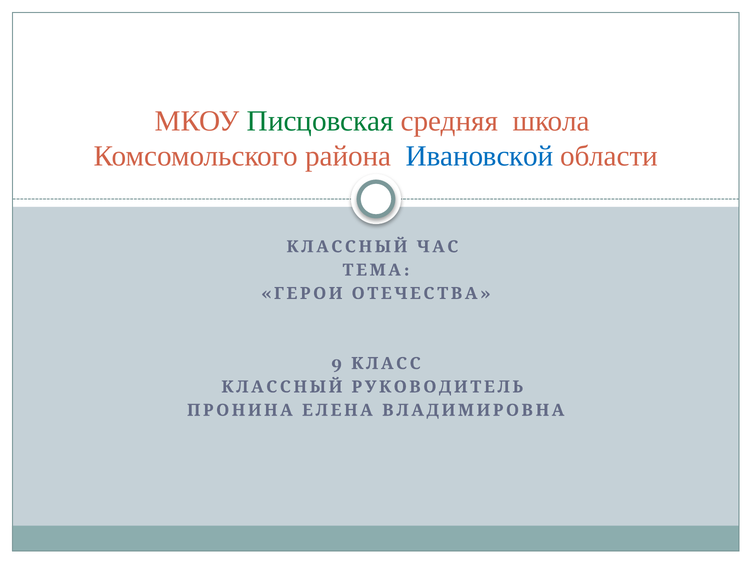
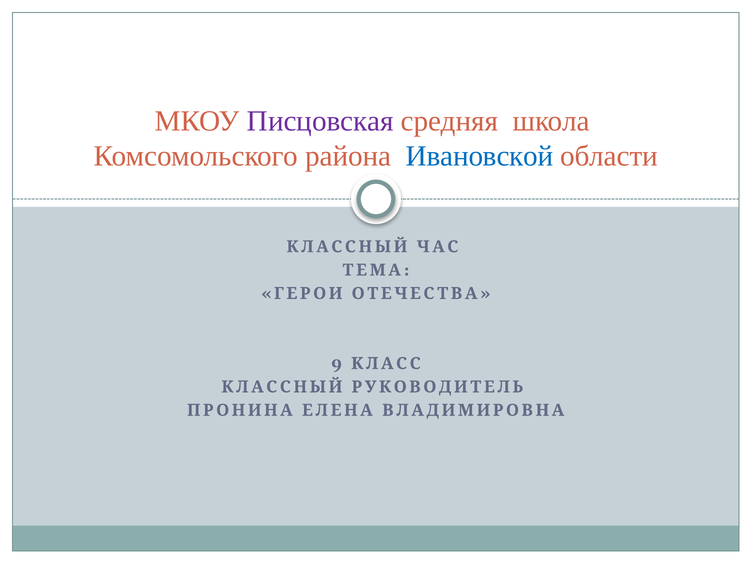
Писцовская colour: green -> purple (320, 121)
